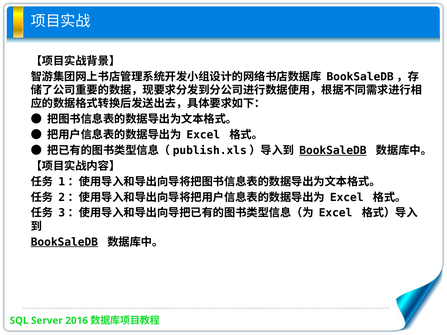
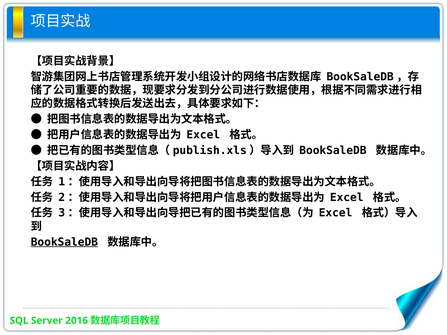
BookSaleDB underline: present -> none (333, 151)
